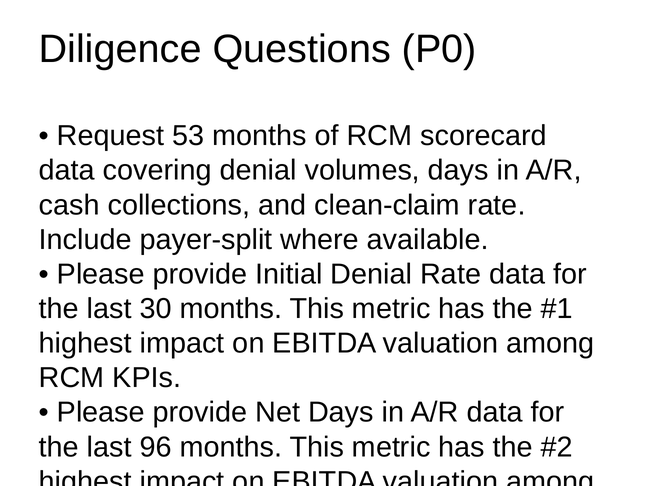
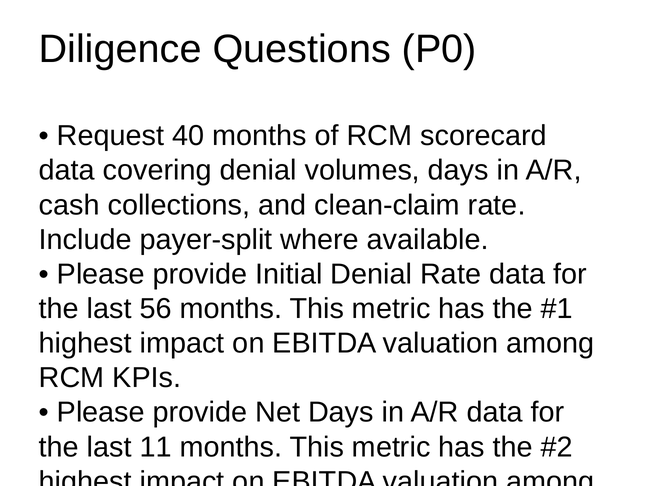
53: 53 -> 40 (188, 136)
30: 30 -> 56 (156, 309)
96: 96 -> 11 (156, 447)
